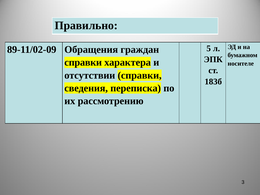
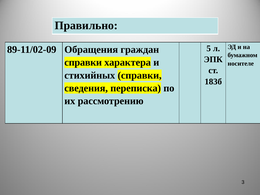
отсутствии: отсутствии -> стихийных (90, 75)
